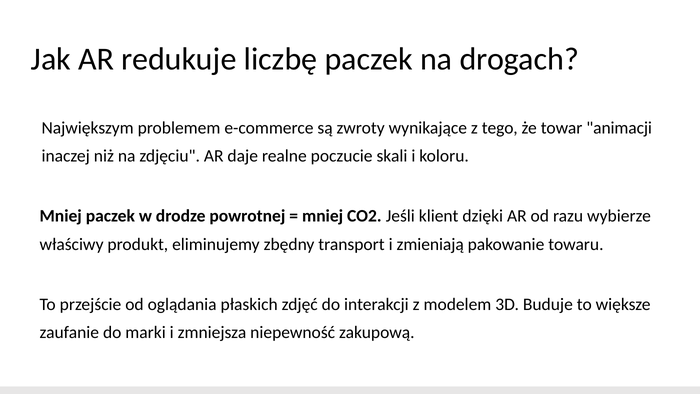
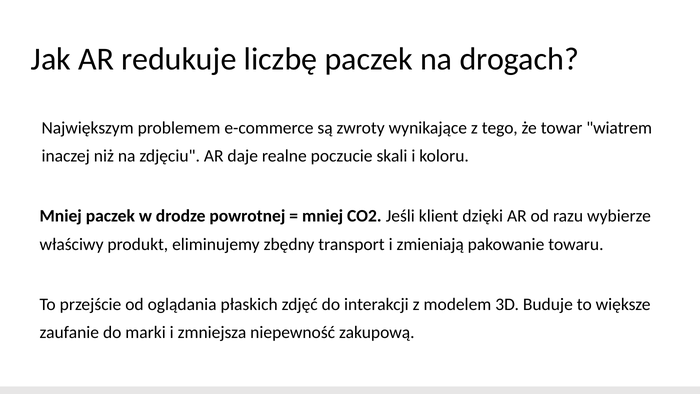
animacji: animacji -> wiatrem (619, 128)
